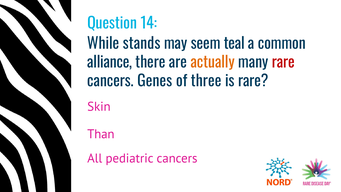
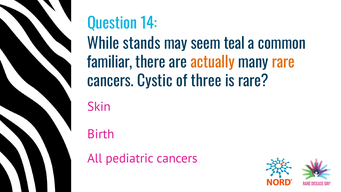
alliance: alliance -> familiar (110, 62)
rare colour: red -> orange (283, 62)
Genes: Genes -> Cystic (155, 81)
Than: Than -> Birth (101, 134)
